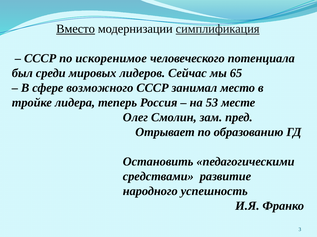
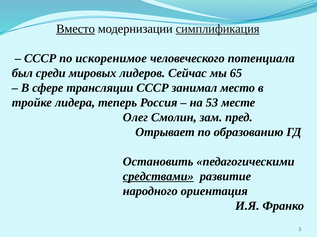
возможного: возможного -> трансляции (100, 88)
средствами underline: none -> present (158, 177)
успешность: успешность -> ориентация (214, 192)
